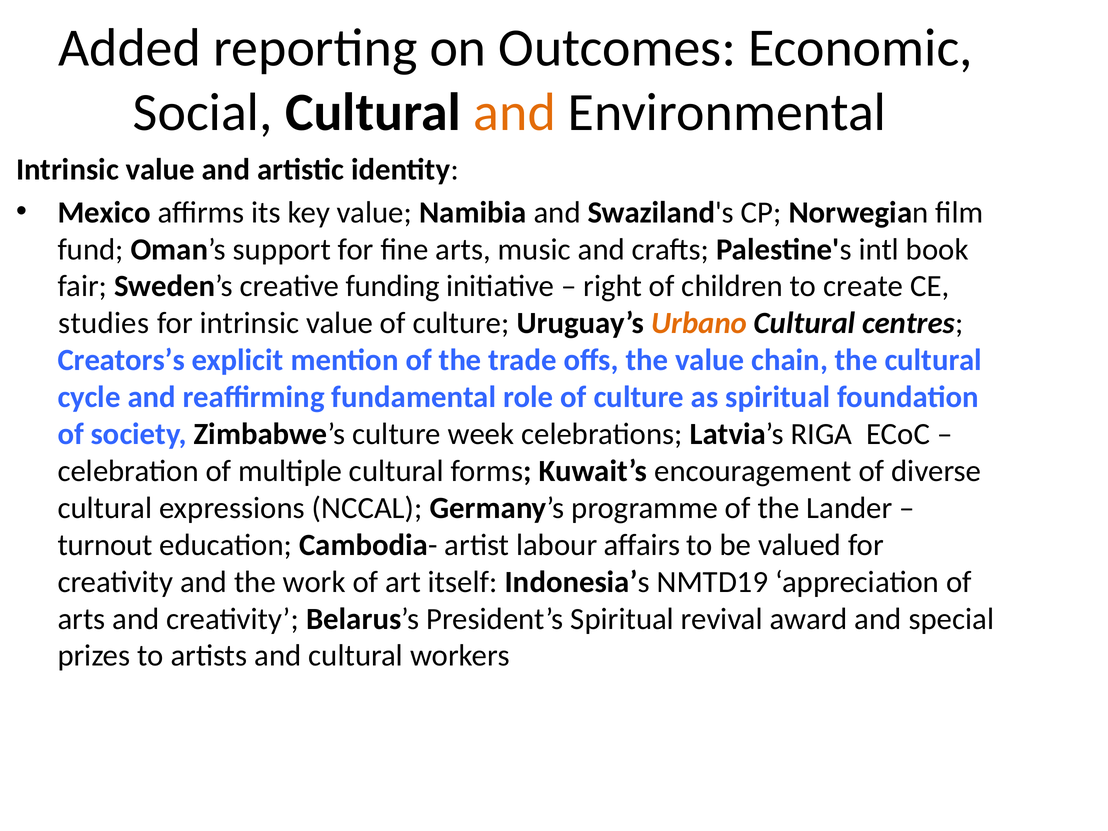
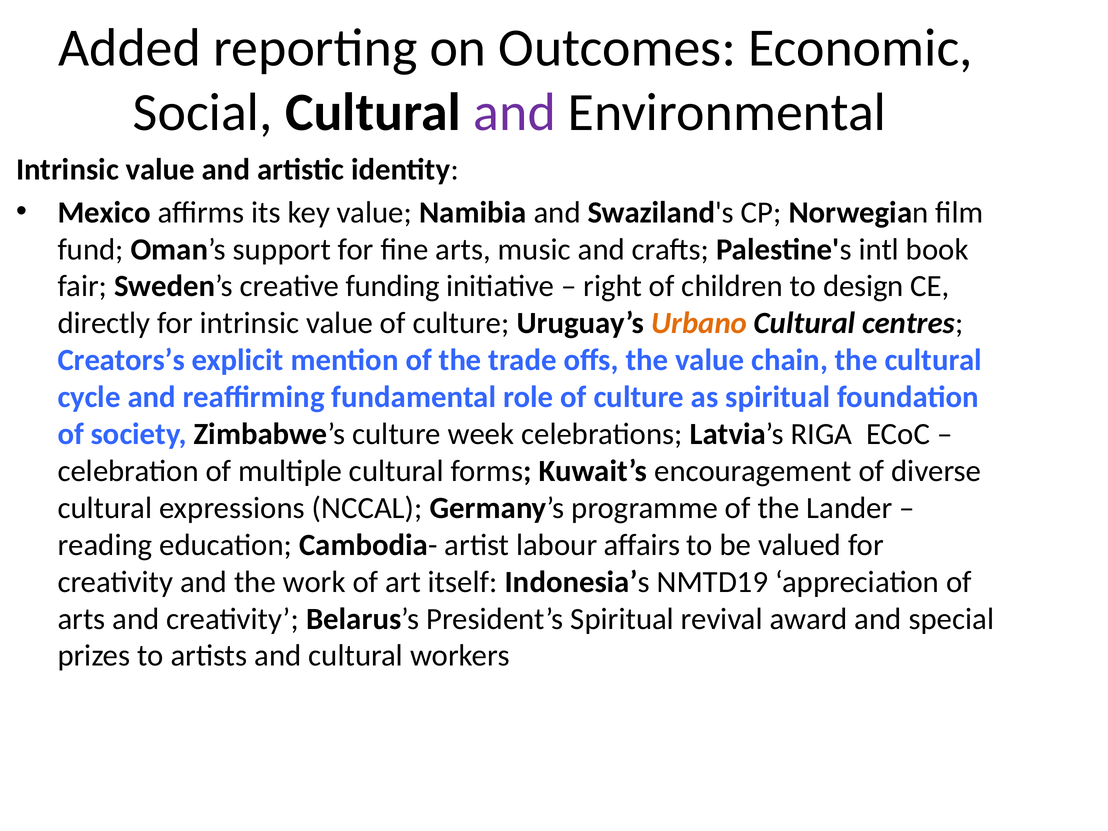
and colour: orange -> purple (515, 112)
create: create -> design (863, 286)
studies: studies -> directly (104, 323)
turnout: turnout -> reading (105, 545)
